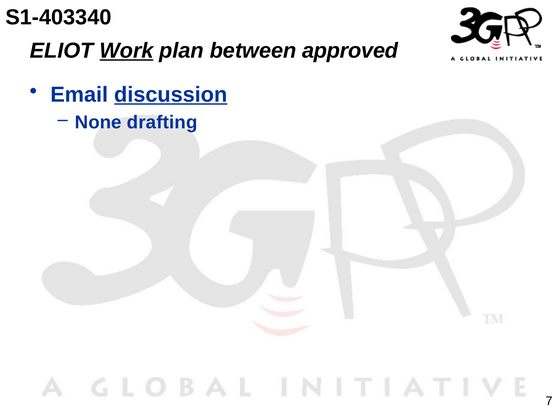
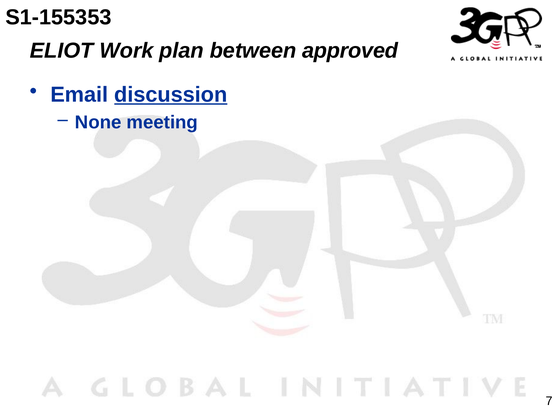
S1-403340: S1-403340 -> S1-155353 (58, 17)
Work underline: present -> none (126, 51)
drafting: drafting -> meeting (162, 122)
